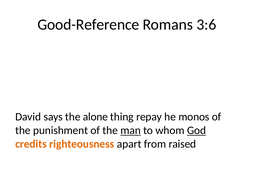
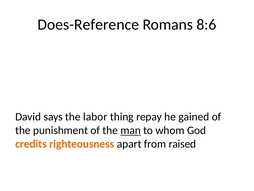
Good-Reference: Good-Reference -> Does-Reference (88, 25)
3:6: 3:6 -> 8:6 (206, 25)
alone: alone -> labor (95, 117)
monos: monos -> gained (194, 117)
God underline: present -> none (197, 130)
